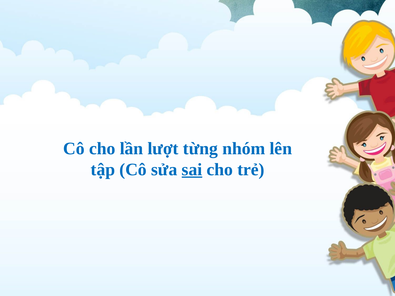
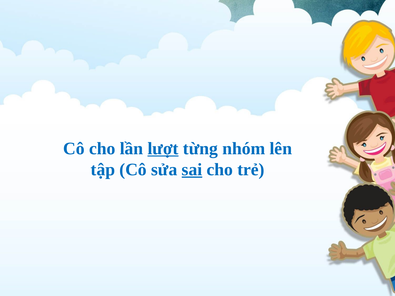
lượt underline: none -> present (163, 149)
